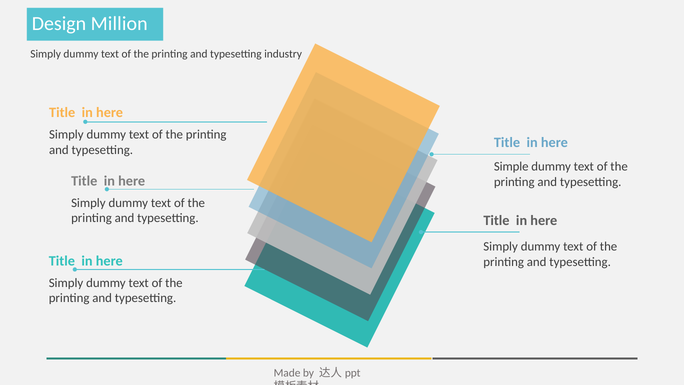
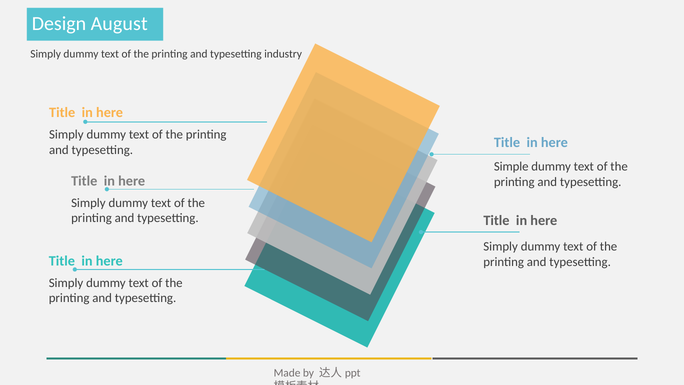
Million: Million -> August (119, 24)
